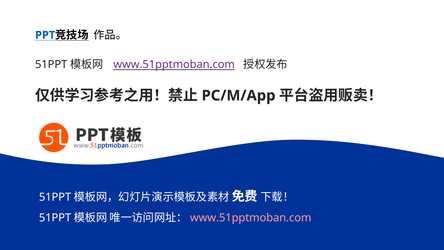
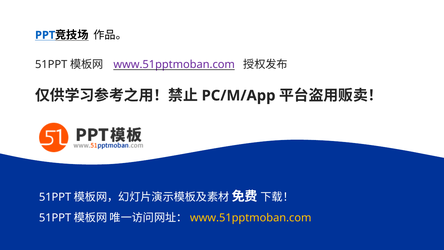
www.51pptmoban.com colour: pink -> yellow (251, 217)
